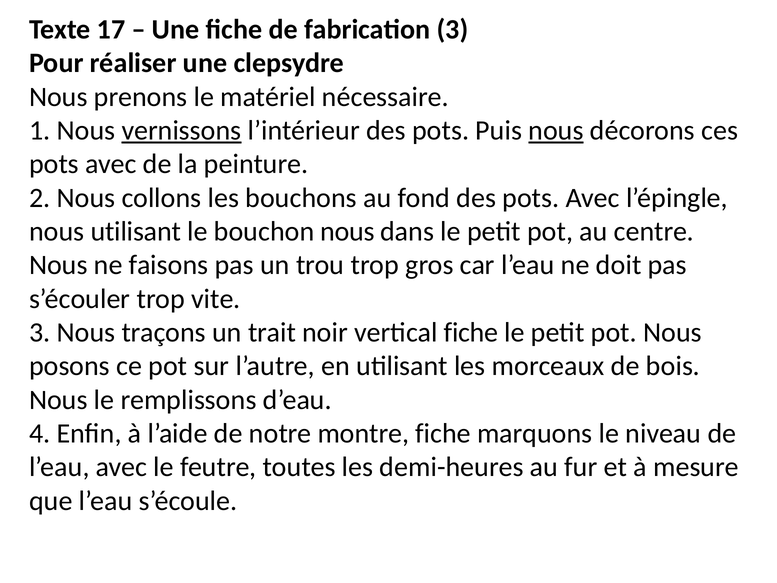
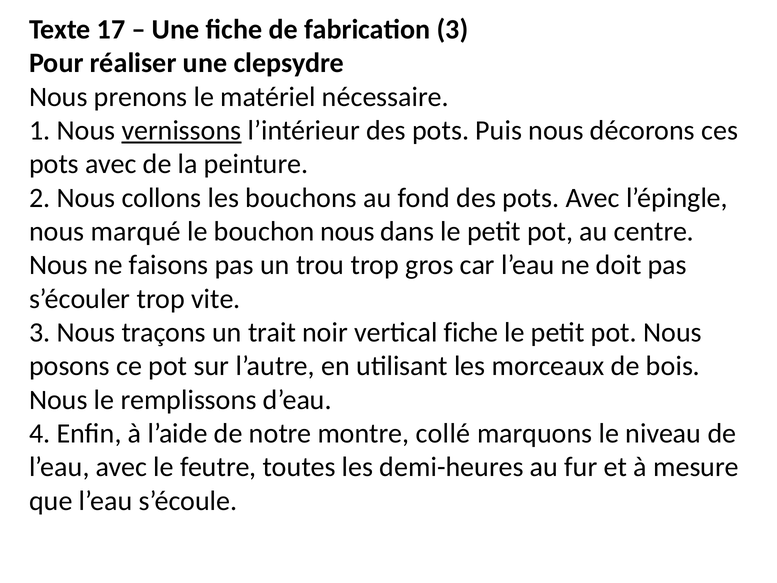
nous underline: present -> none (556, 130)
nous utilisant: utilisant -> marqué (136, 231)
montre fiche: fiche -> collé (443, 433)
